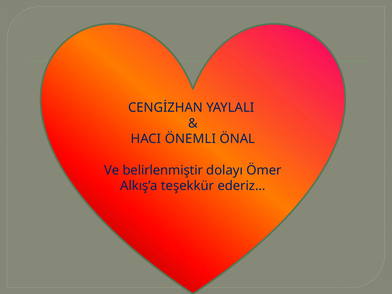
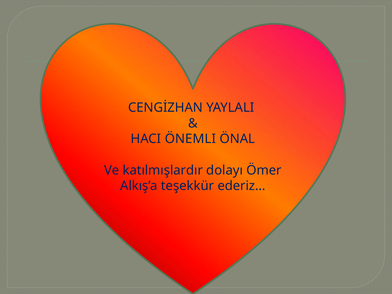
belirlenmiştir: belirlenmiştir -> katılmışlardır (163, 170)
